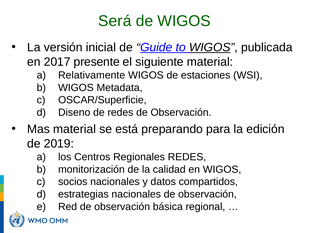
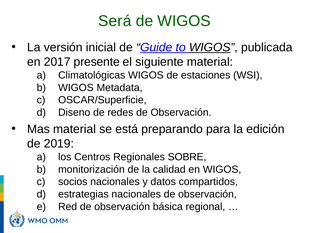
Relativamente: Relativamente -> Climatológicas (92, 75)
Regionales REDES: REDES -> SOBRE (187, 157)
